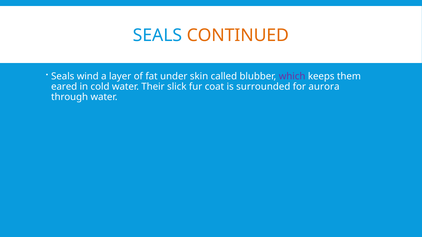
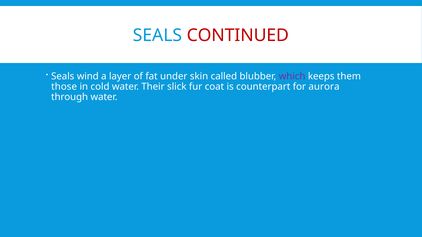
CONTINUED colour: orange -> red (238, 36)
eared: eared -> those (64, 87)
surrounded: surrounded -> counterpart (263, 87)
